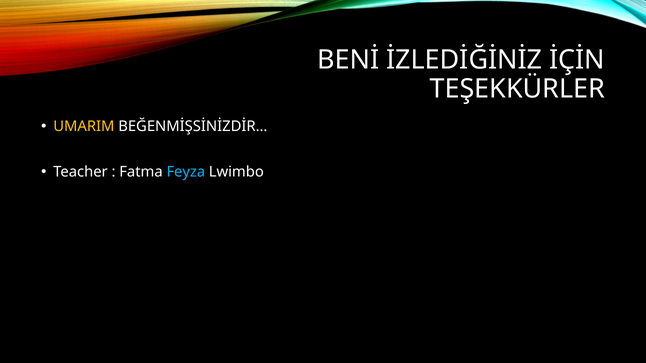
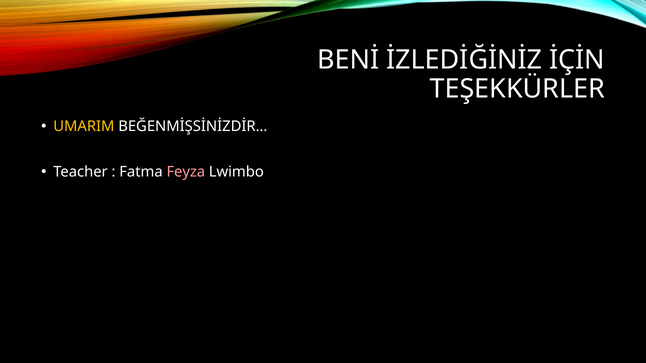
Feyza colour: light blue -> pink (186, 172)
